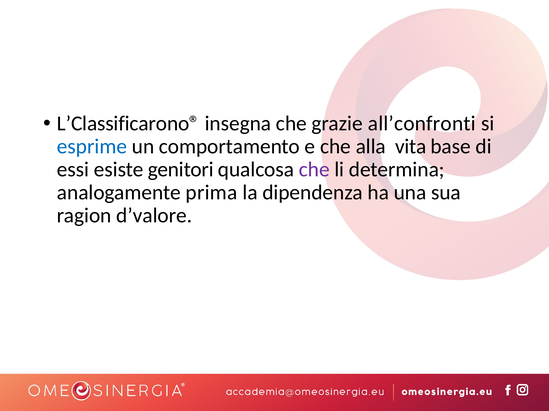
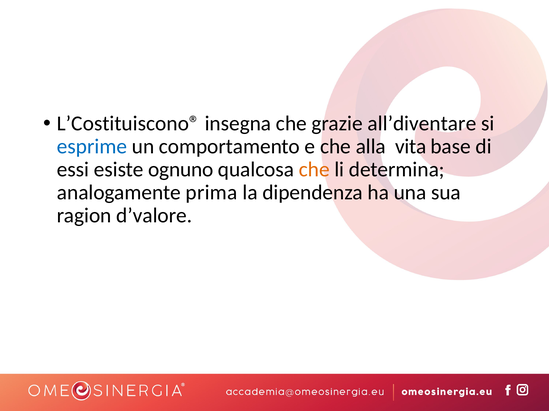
L’Classificarono®: L’Classificarono® -> L’Costituiscono® (128, 124)
all’confronti: all’confronti -> all’diventare (422, 124)
genitori: genitori -> ognuno (181, 170)
che colour: purple -> orange (314, 170)
